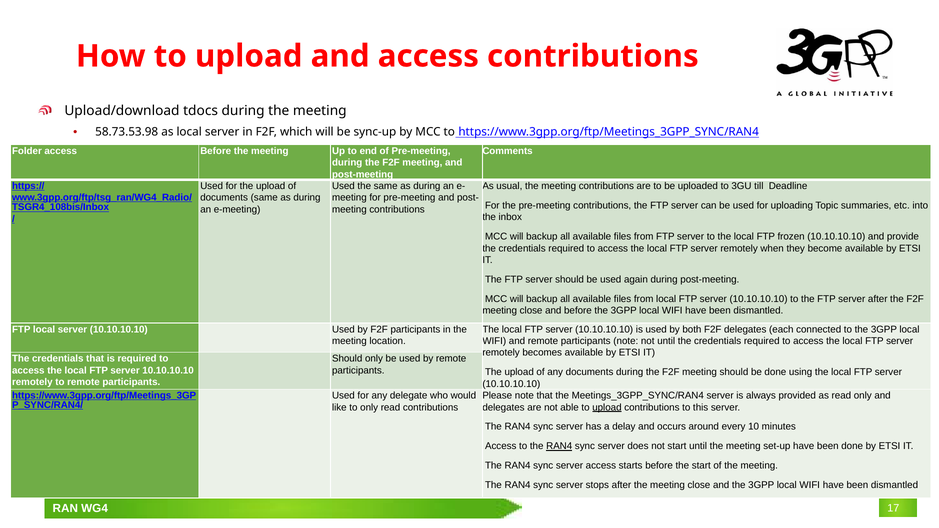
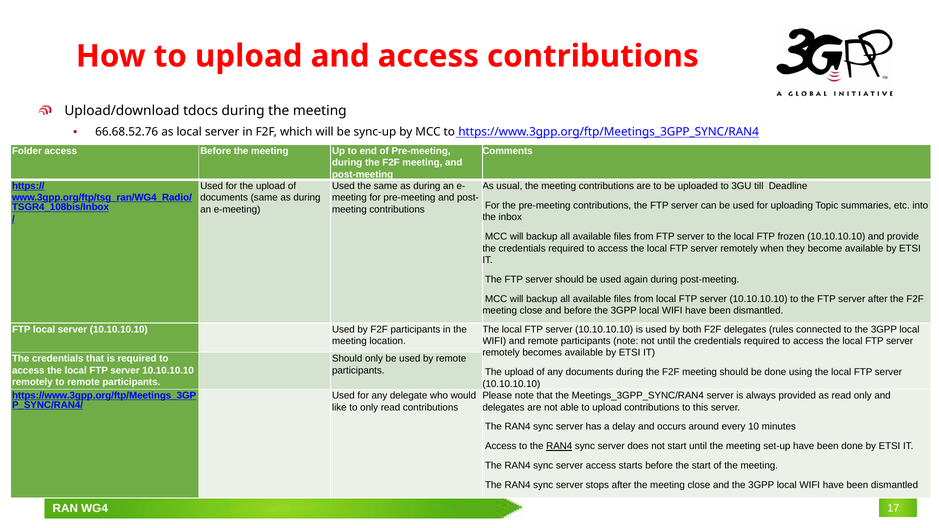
58.73.53.98: 58.73.53.98 -> 66.68.52.76 (127, 132)
each: each -> rules (781, 330)
upload underline: present -> none (607, 407)
